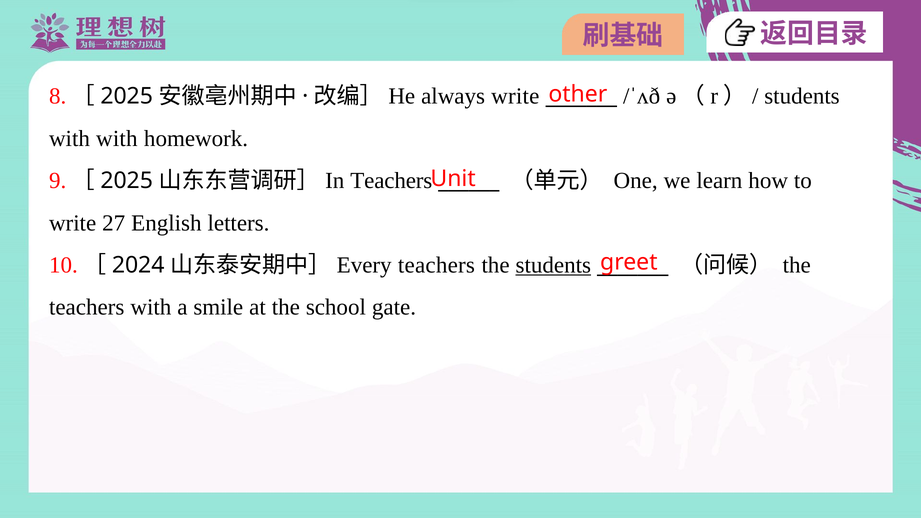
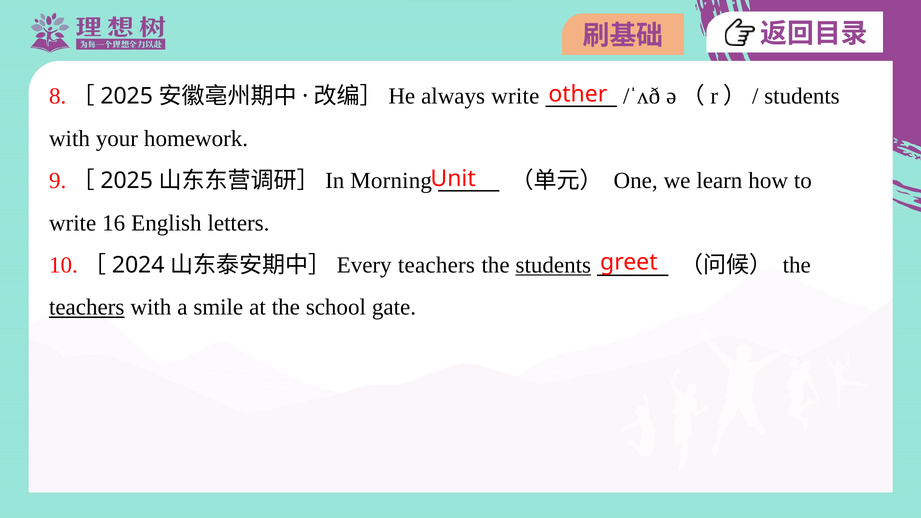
with with: with -> your (117, 139)
Teachers: Teachers -> Morning (391, 181)
27: 27 -> 16 (114, 223)
teachers underline: none -> present (87, 307)
